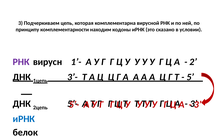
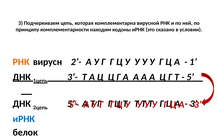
РНК colour: purple -> orange (21, 62)
1’-: 1’- -> 2’- (76, 62)
2: 2 -> 1 (193, 62)
